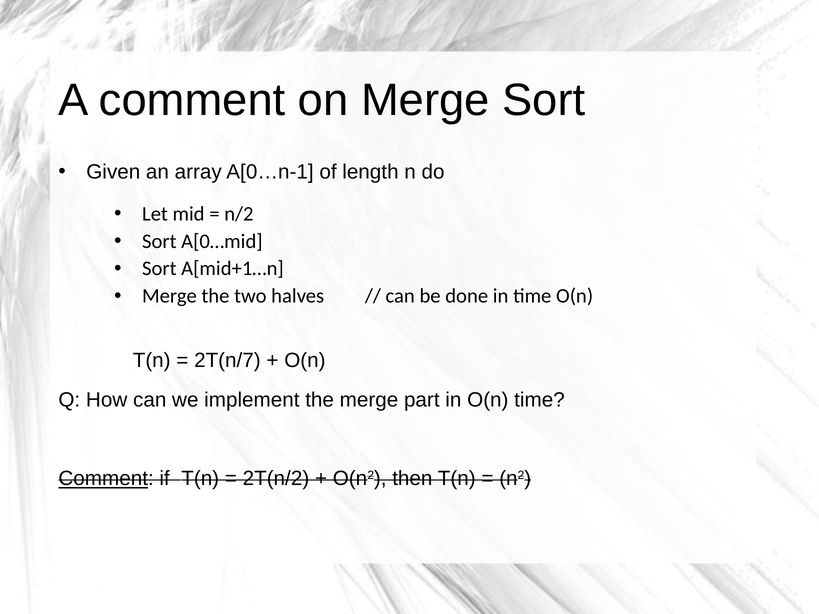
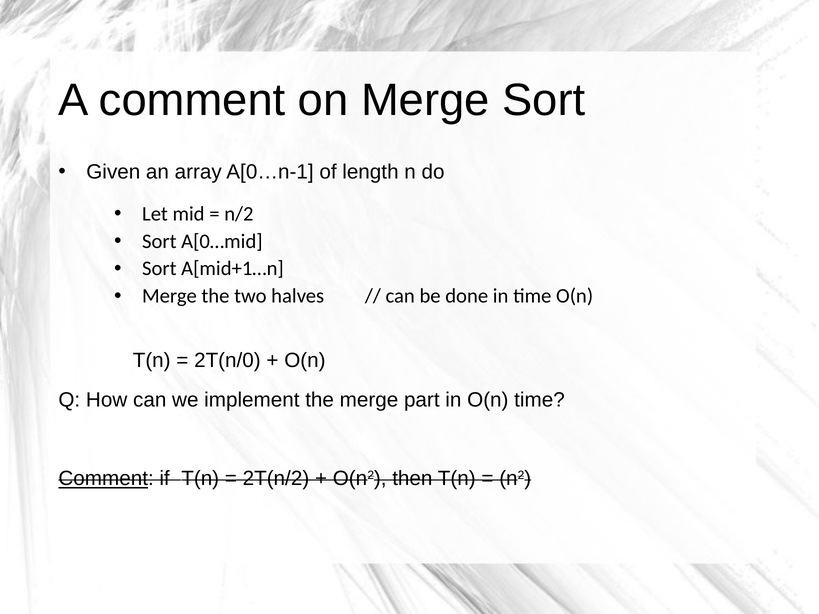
2T(n/7: 2T(n/7 -> 2T(n/0 (227, 361)
